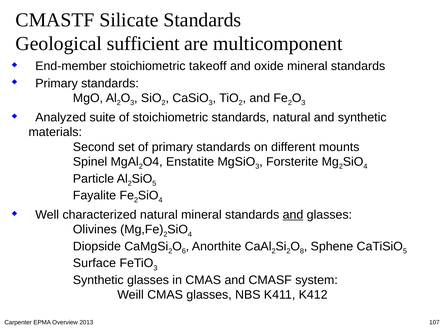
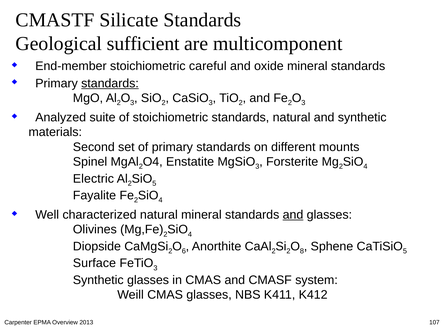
takeoff: takeoff -> careful (208, 66)
standards underline: none -> present (110, 83)
Particle: Particle -> Electric (93, 179)
